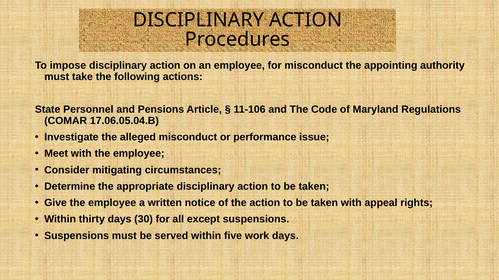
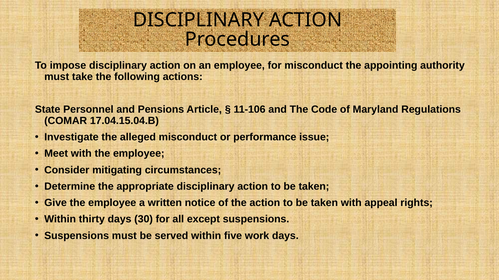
17.06.05.04.B: 17.06.05.04.B -> 17.04.15.04.B (124, 121)
